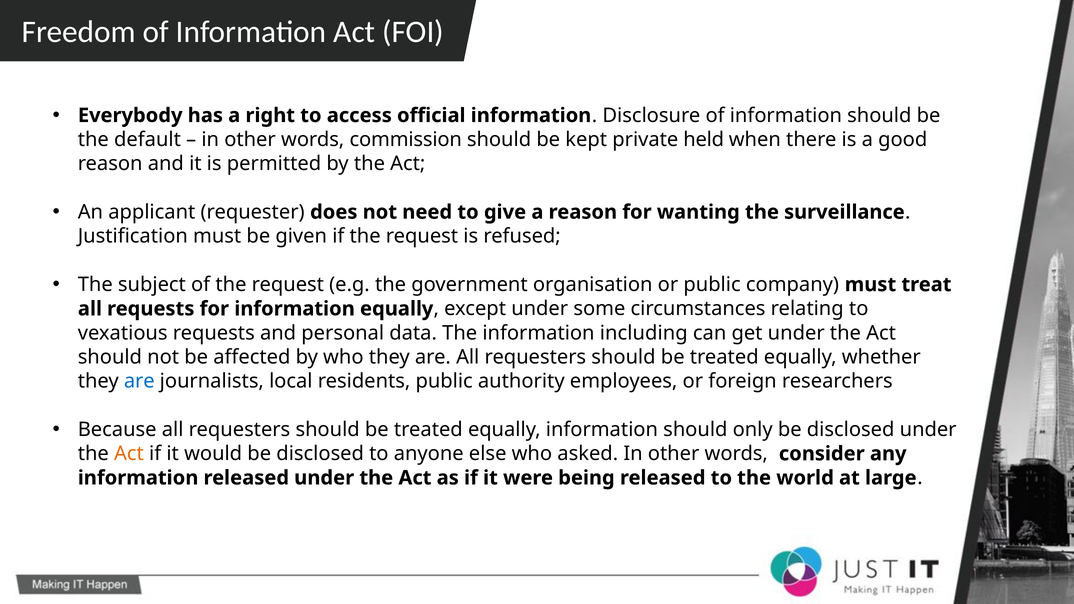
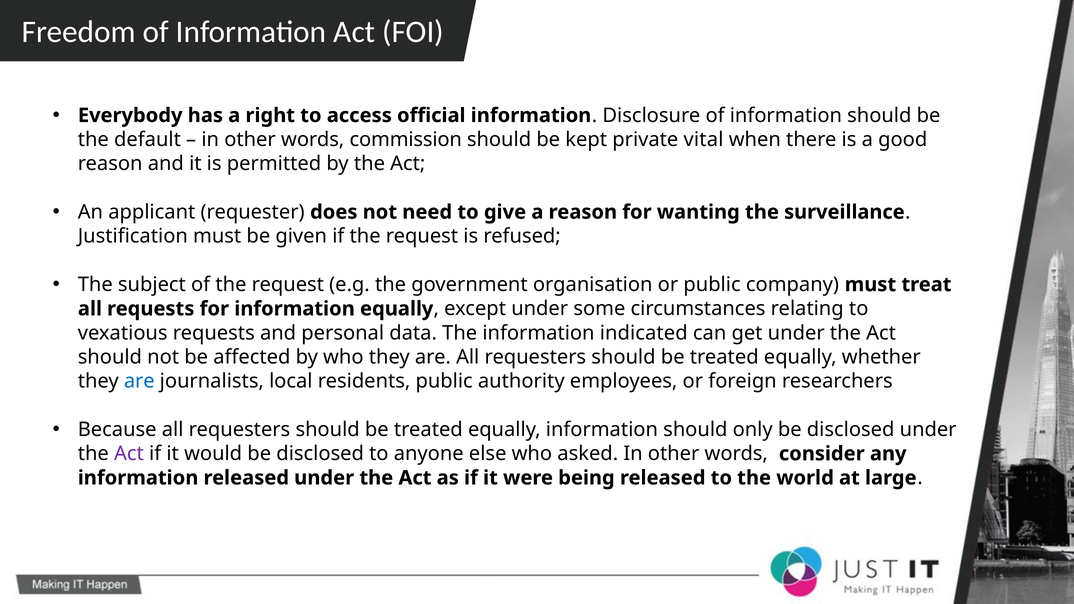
held: held -> vital (704, 140)
including: including -> indicated (644, 333)
Act colour: orange -> purple (129, 454)
